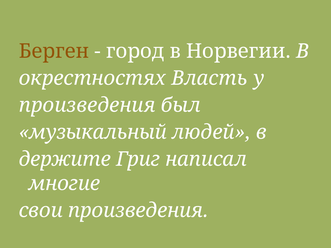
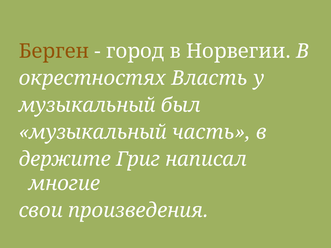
произведения: произведения -> музыкальный (87, 105)
людей: людей -> часть (211, 132)
